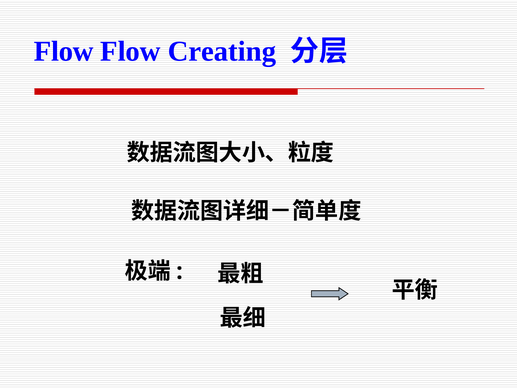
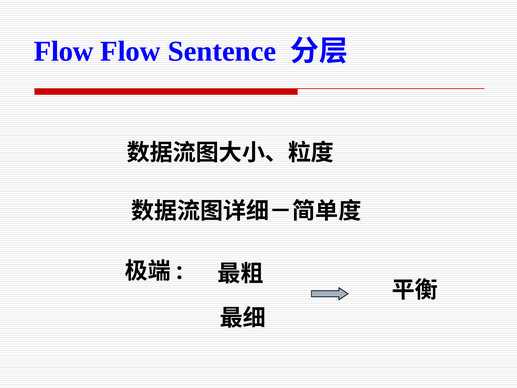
Creating: Creating -> Sentence (222, 51)
